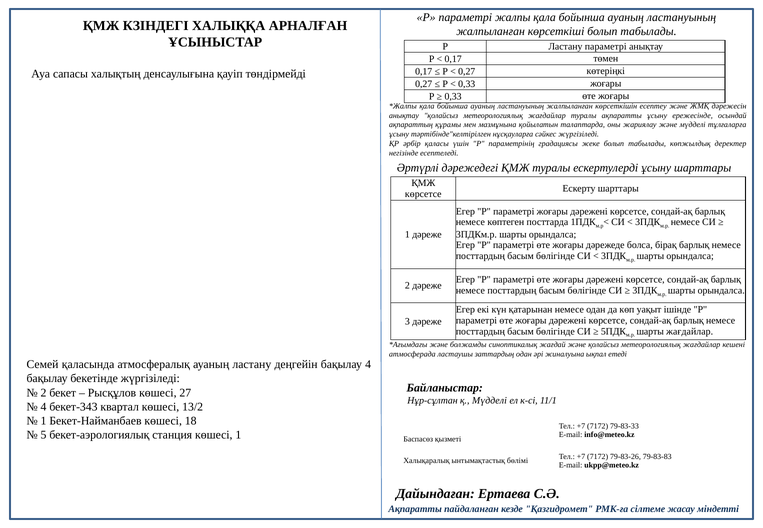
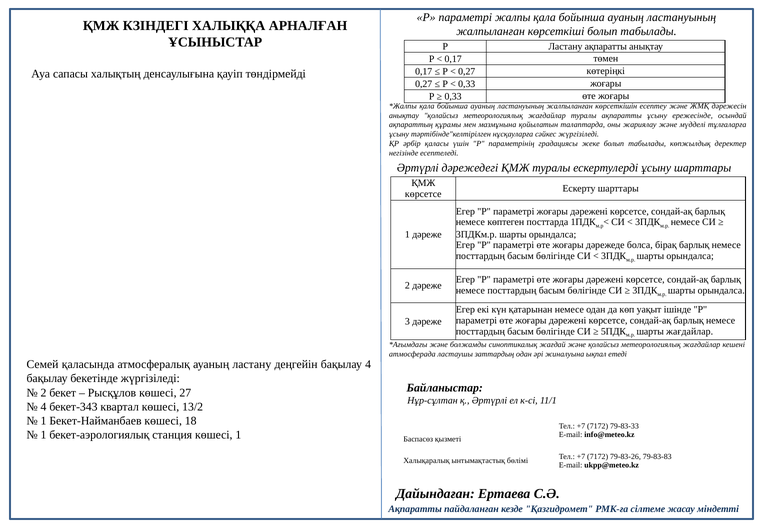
Ластану параметрі: параметрі -> ақпаратты (606, 46)
қ Мүдделі: Мүдделі -> Әртүрлі (490, 401)
5: 5 -> 1 (44, 435)
